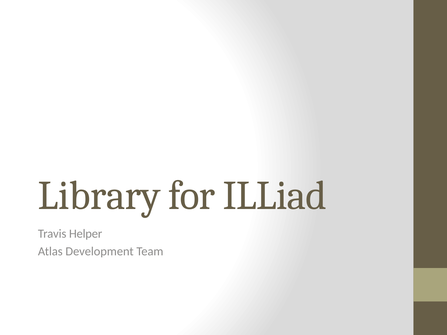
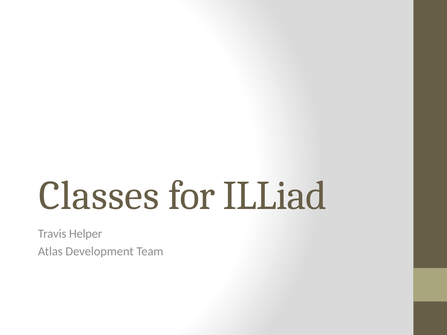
Library: Library -> Classes (99, 196)
